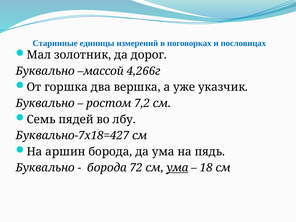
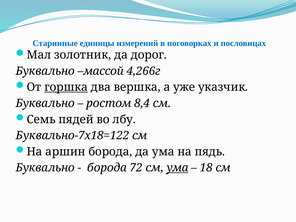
горшка underline: none -> present (66, 87)
7,2: 7,2 -> 8,4 (142, 103)
Буквально-7х18=427: Буквально-7х18=427 -> Буквально-7х18=122 (73, 136)
